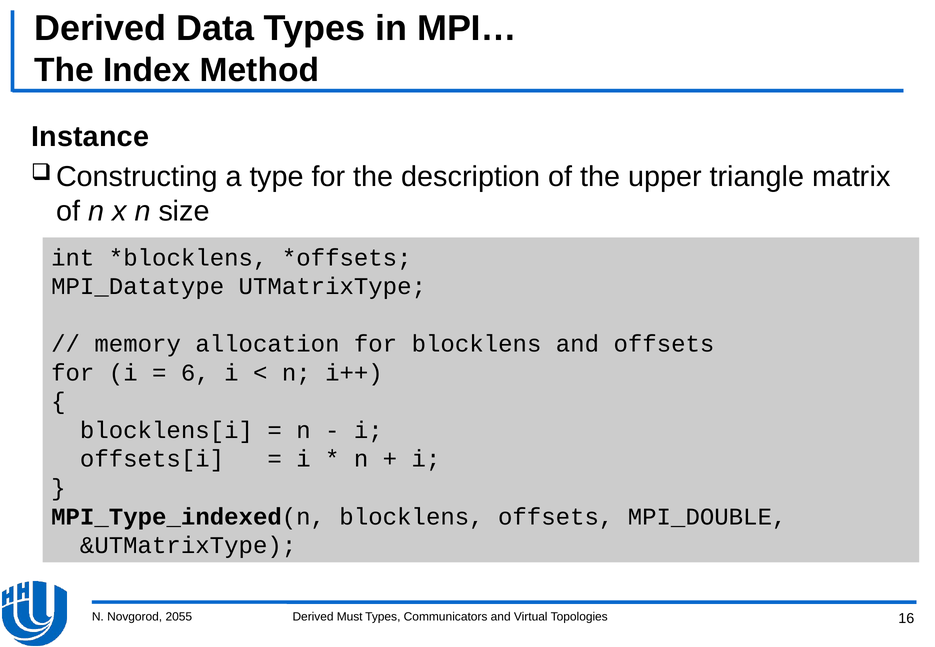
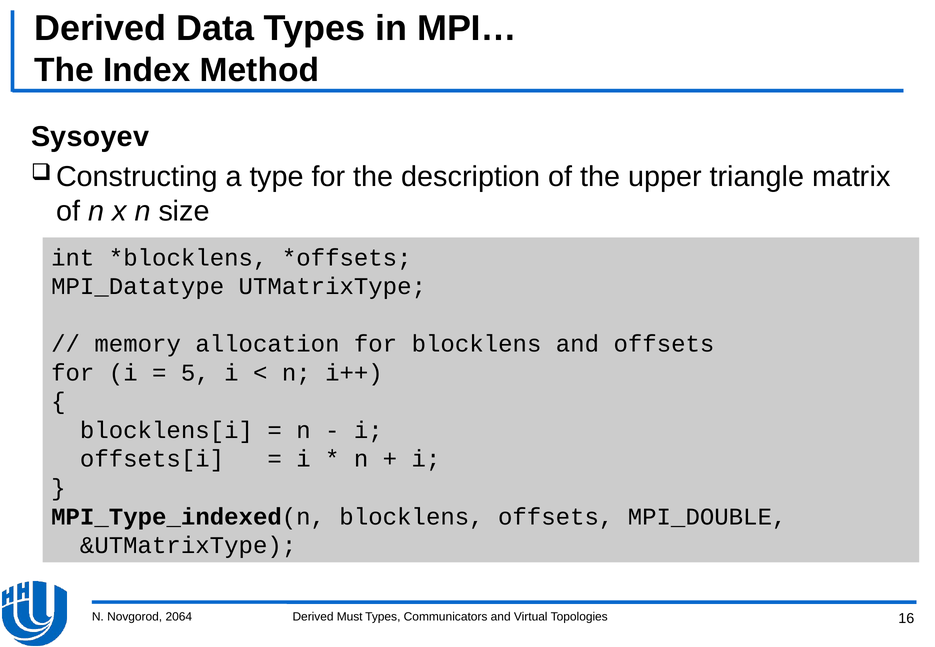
Instance: Instance -> Sysoyev (90, 137)
6: 6 -> 5 (195, 373)
2055: 2055 -> 2064 (179, 617)
